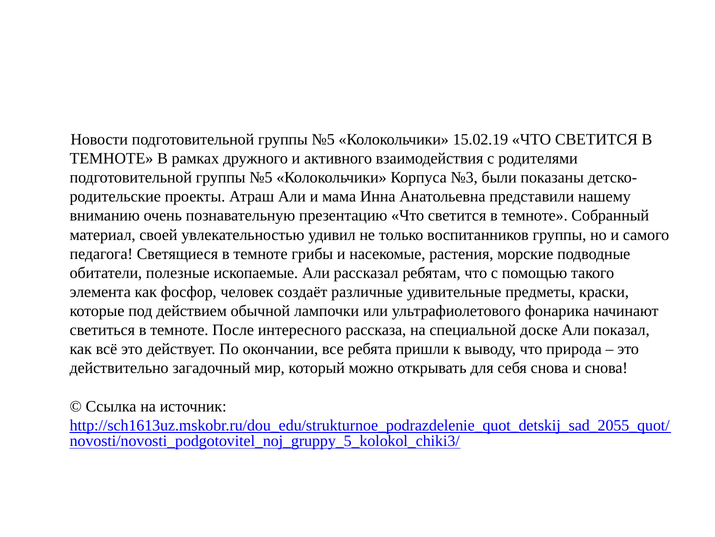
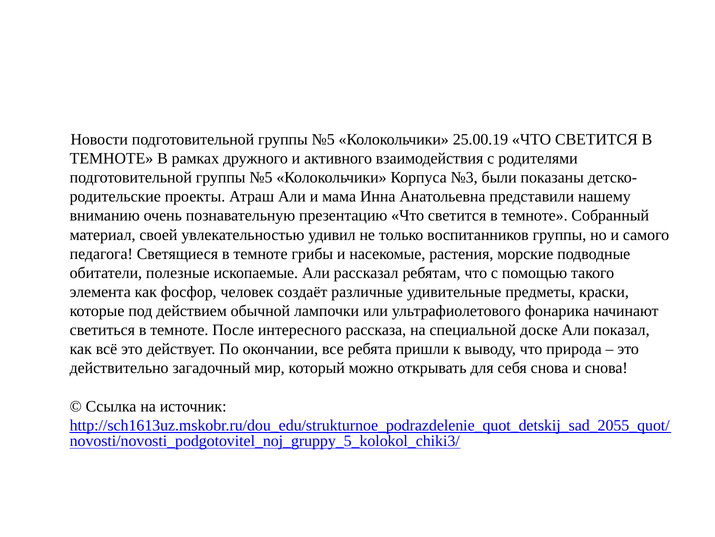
15.02.19: 15.02.19 -> 25.00.19 (480, 139)
